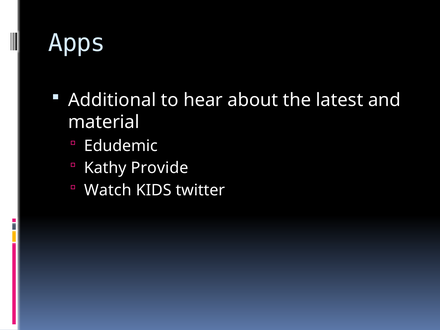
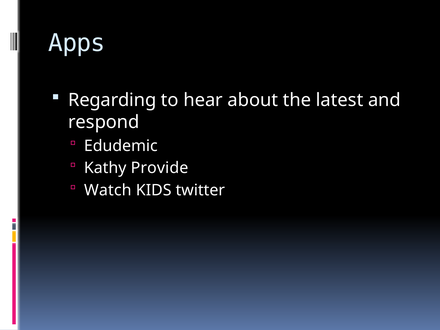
Additional: Additional -> Regarding (112, 100)
material: material -> respond (104, 122)
